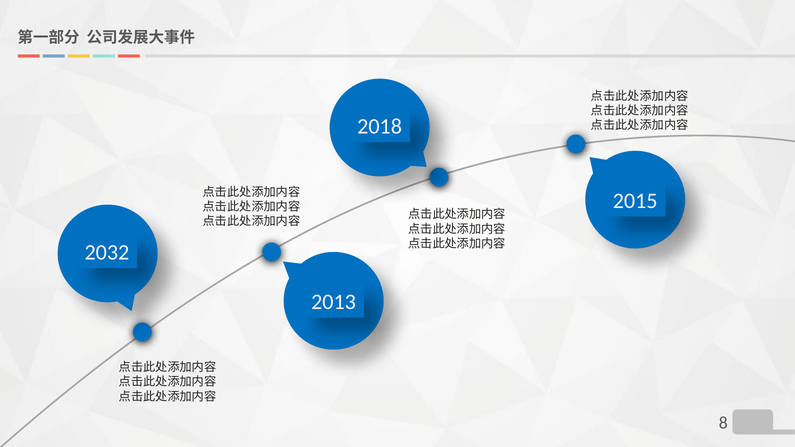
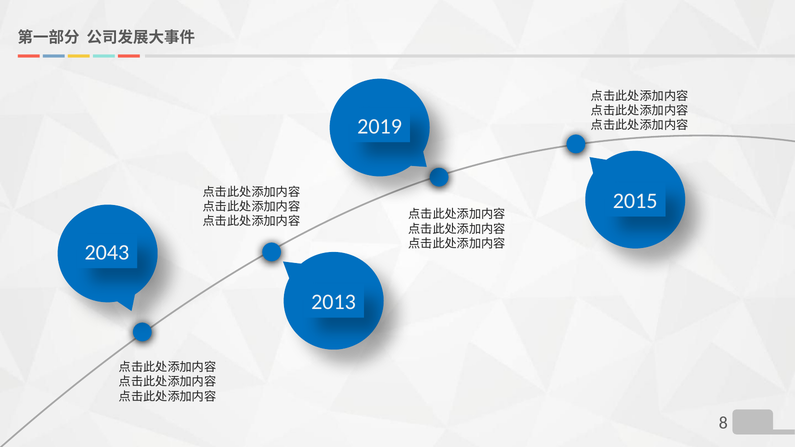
2018: 2018 -> 2019 (380, 127)
2032: 2032 -> 2043 (107, 253)
